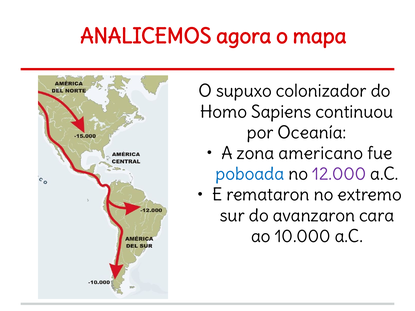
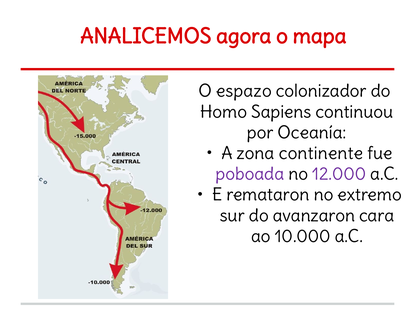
supuxo: supuxo -> espazo (244, 91)
americano: americano -> continente (321, 154)
poboada colour: blue -> purple (250, 174)
